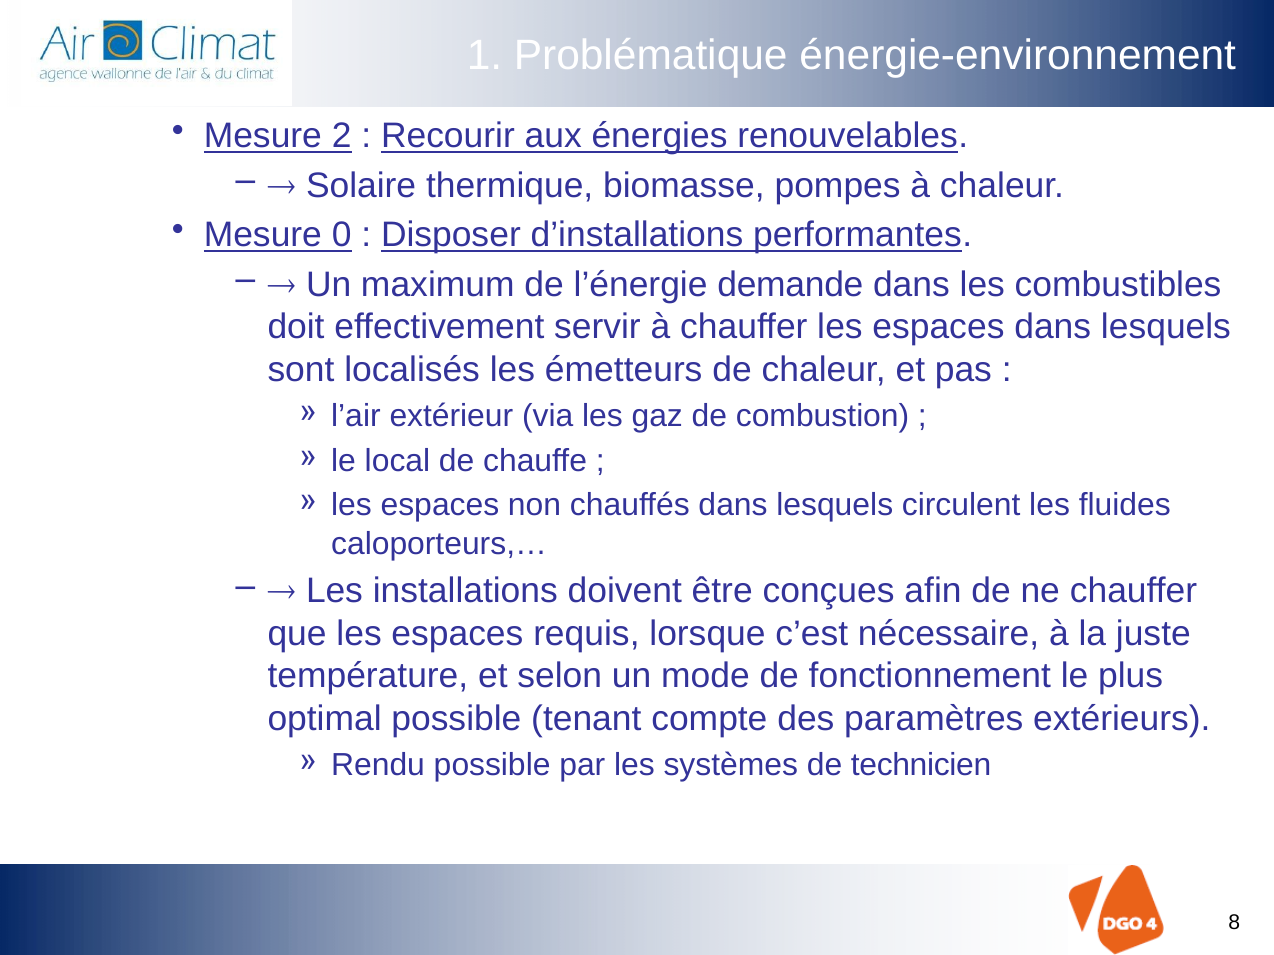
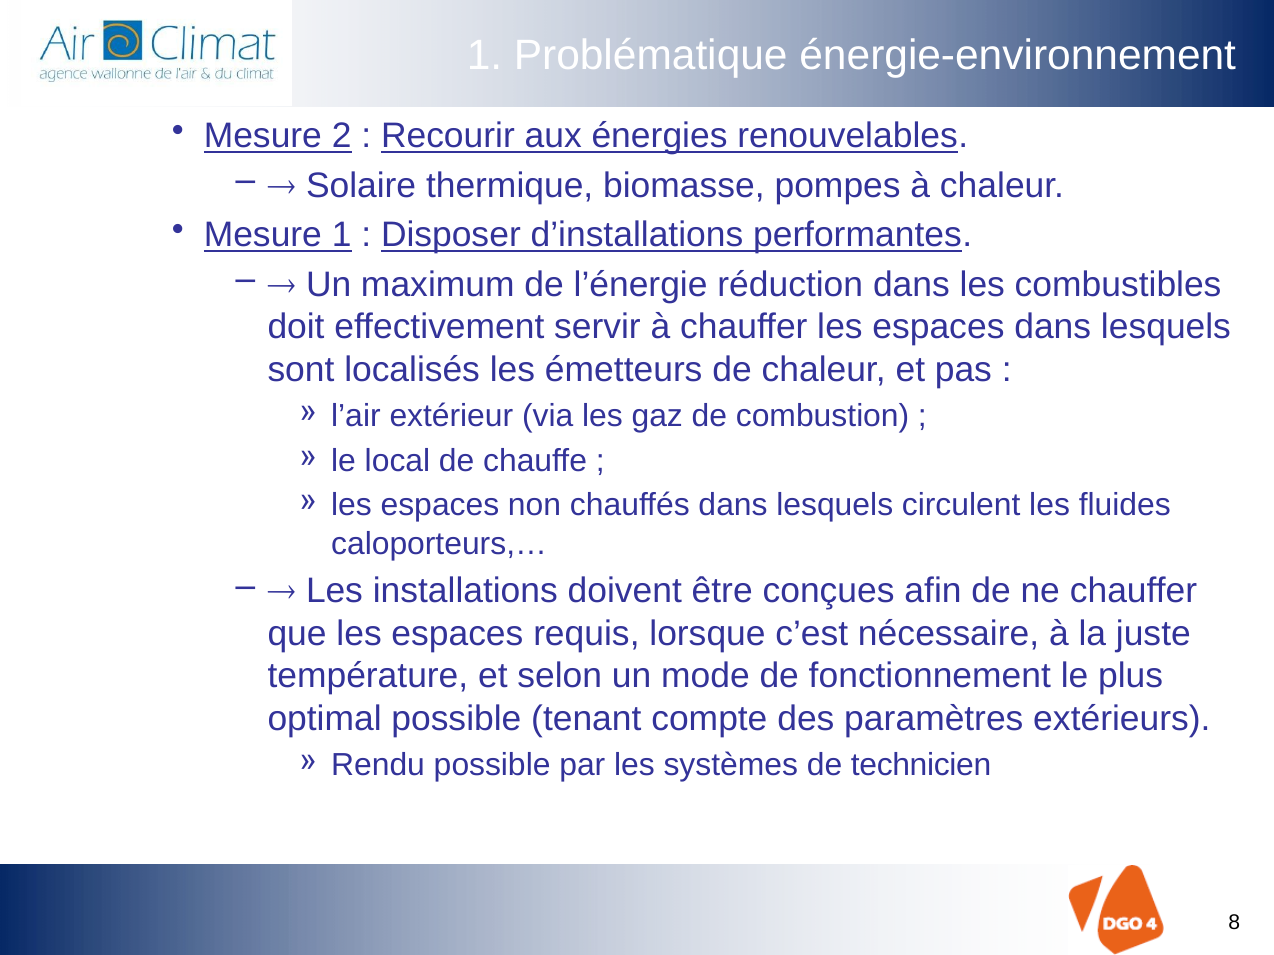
Mesure 0: 0 -> 1 (342, 235)
demande: demande -> réduction (790, 285)
